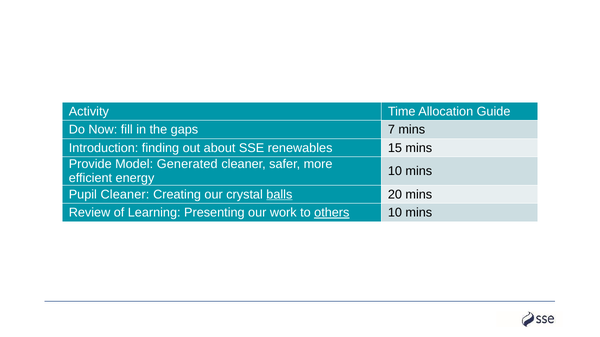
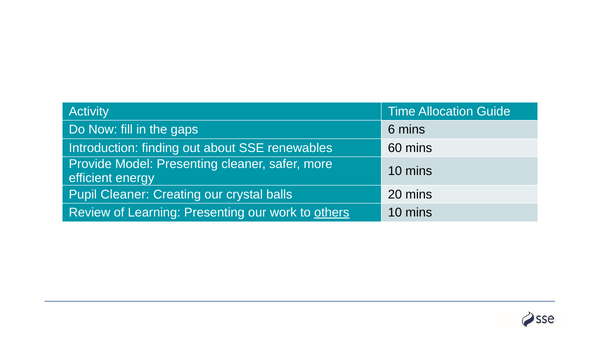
7: 7 -> 6 (391, 130)
15: 15 -> 60 (395, 148)
Model Generated: Generated -> Presenting (187, 164)
balls underline: present -> none (279, 195)
